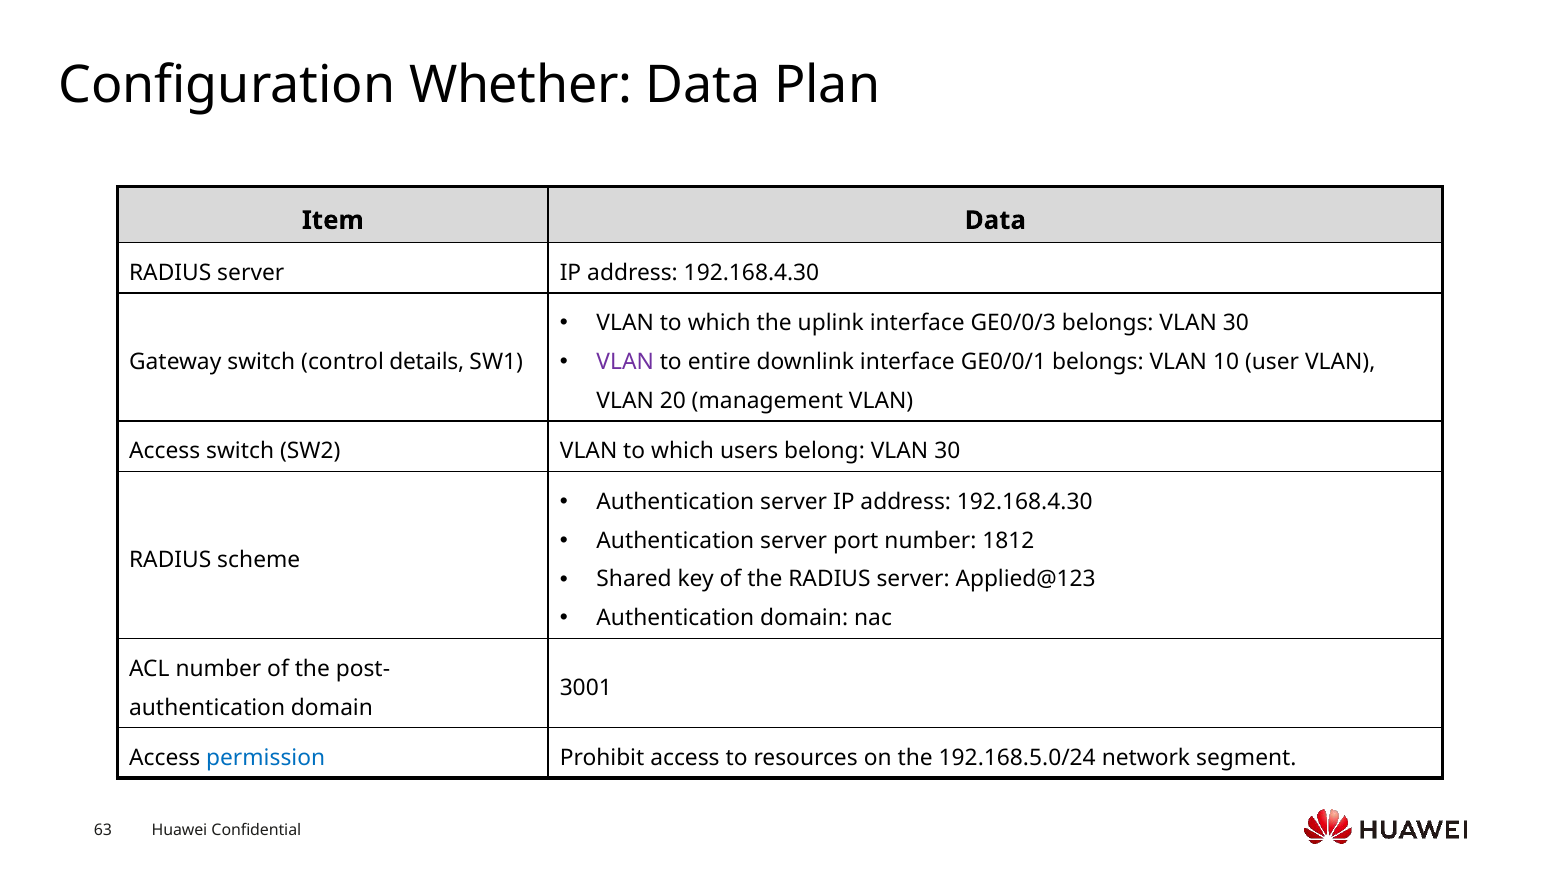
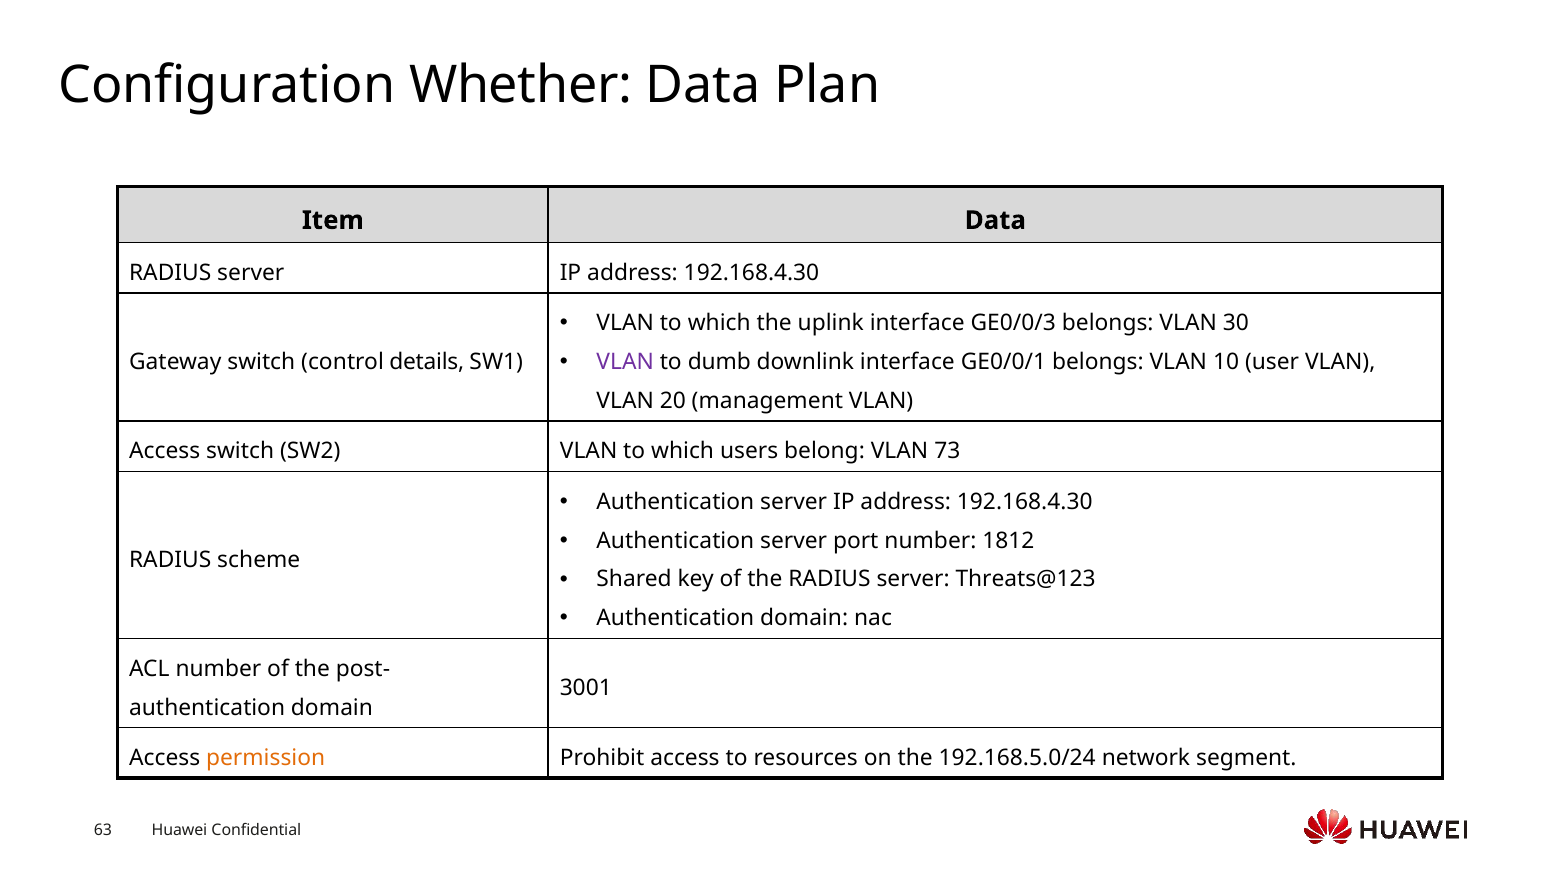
entire: entire -> dumb (719, 362)
belong VLAN 30: 30 -> 73 (947, 451)
Applied@123: Applied@123 -> Threats@123 (1026, 579)
permission colour: blue -> orange (266, 758)
